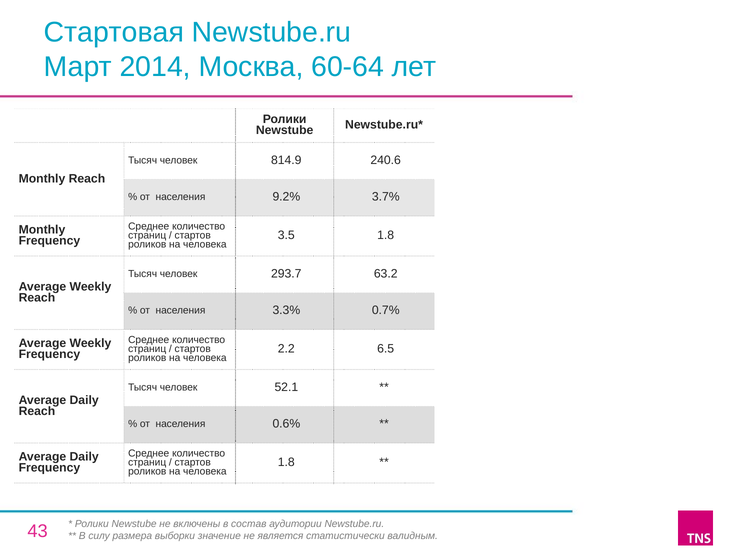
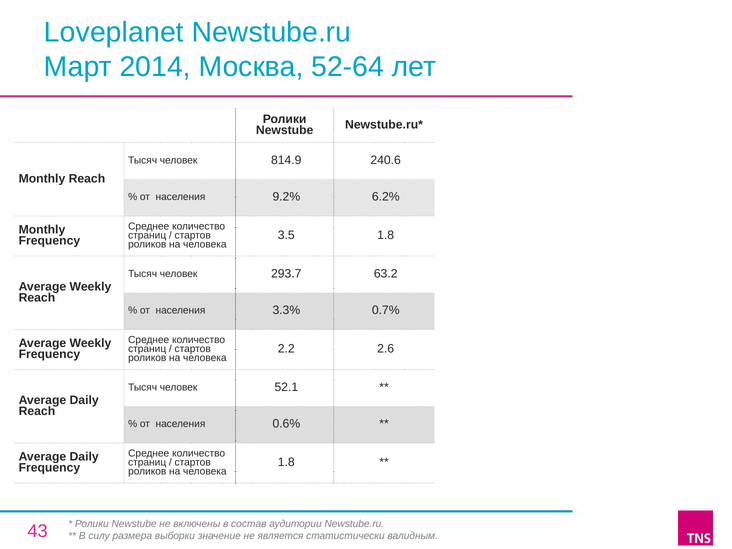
Стартовая: Стартовая -> Loveplanet (114, 32)
60-64: 60-64 -> 52-64 (348, 67)
3.7%: 3.7% -> 6.2% (386, 197)
6.5: 6.5 -> 2.6 (386, 349)
